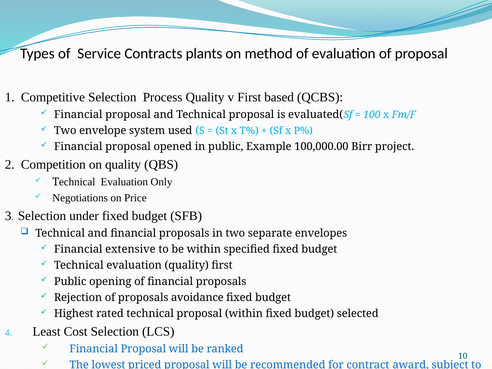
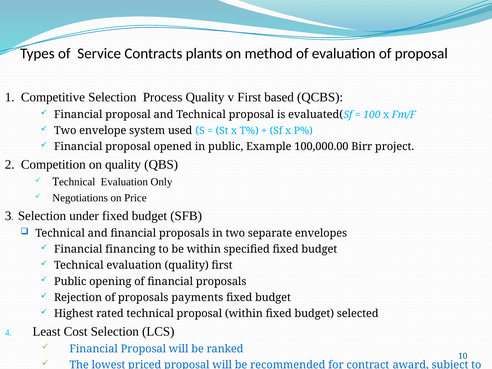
extensive: extensive -> financing (130, 249)
avoidance: avoidance -> payments (197, 298)
